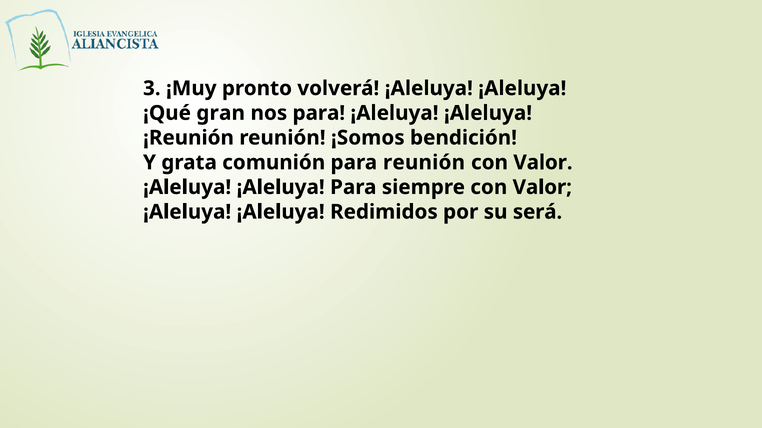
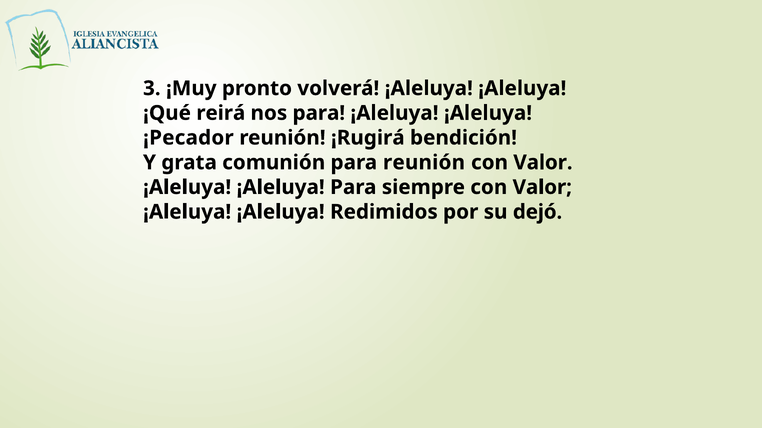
gran: gran -> reirá (221, 113)
¡Reunión: ¡Reunión -> ¡Pecador (188, 138)
¡Somos: ¡Somos -> ¡Rugirá (368, 138)
será: será -> dejó (538, 212)
